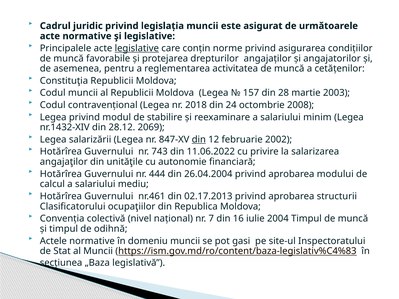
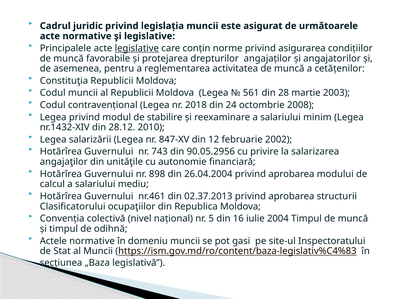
157: 157 -> 561 (251, 93)
2069: 2069 -> 2010 (151, 127)
din underline: present -> none (199, 140)
11.06.2022: 11.06.2022 -> 90.05.2956 (211, 152)
444: 444 -> 898 (157, 174)
02.17.2013: 02.17.2013 -> 02.37.2013 (208, 196)
7: 7 -> 5 (211, 219)
